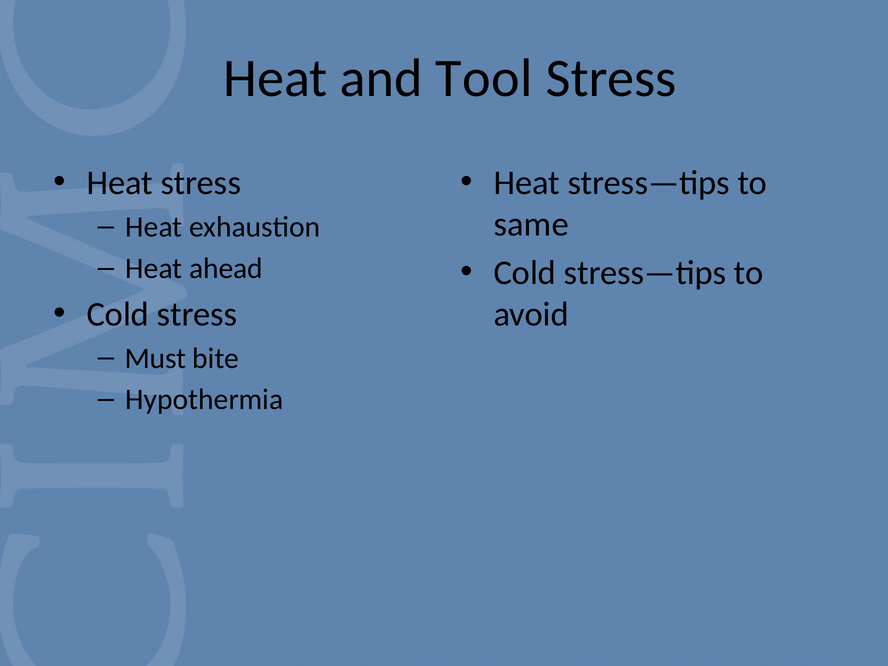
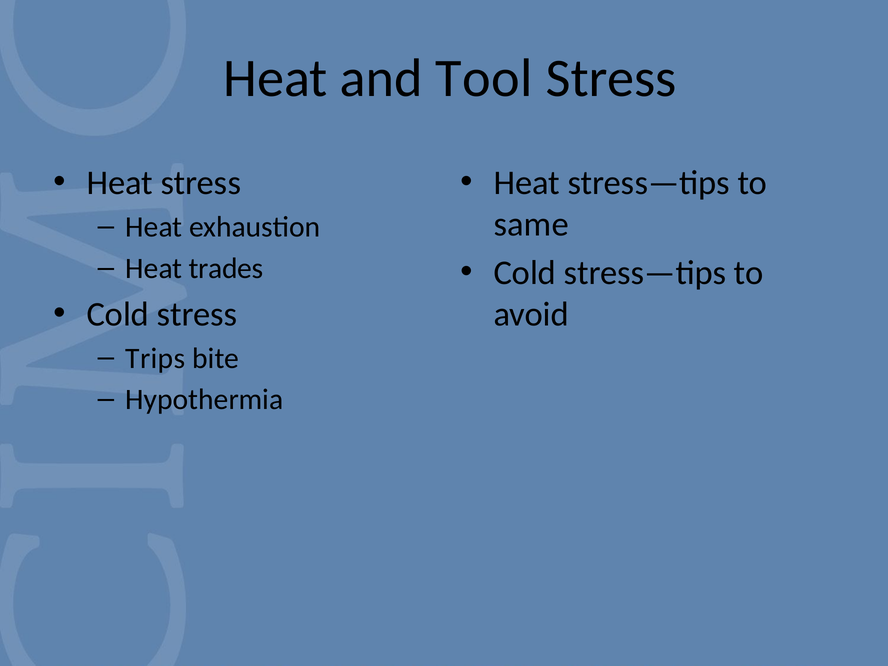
ahead: ahead -> trades (226, 268)
Must: Must -> Trips (155, 358)
